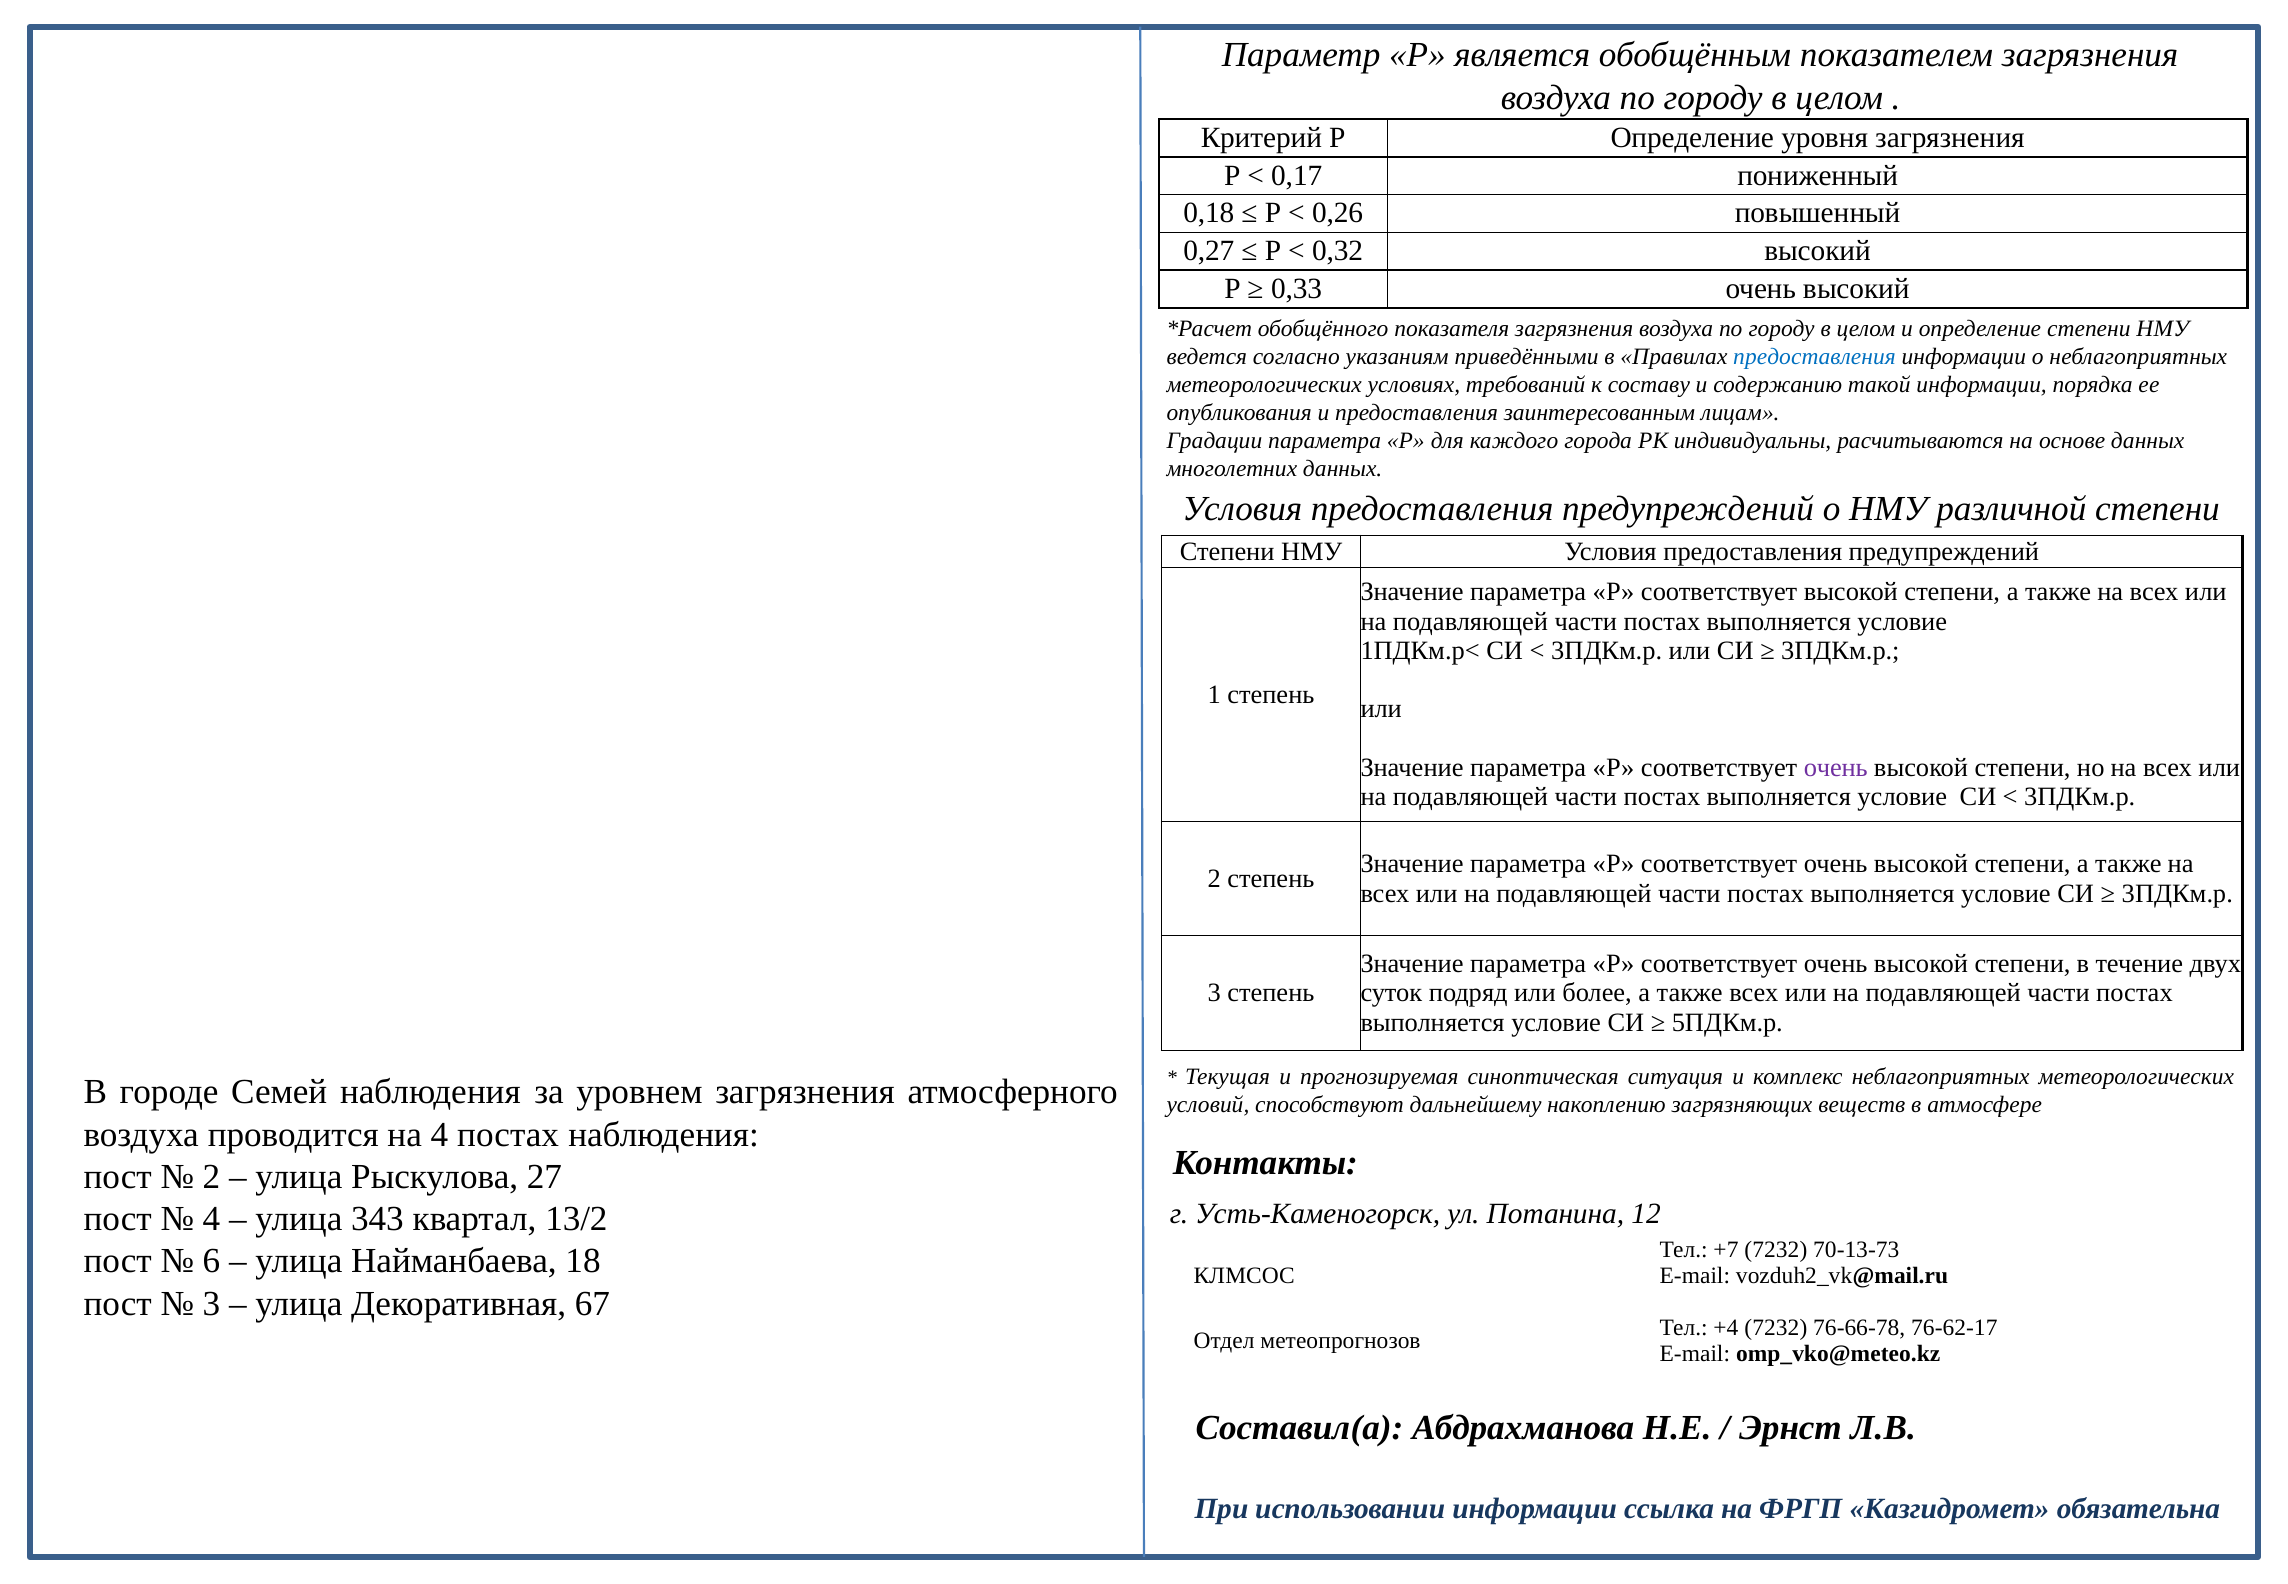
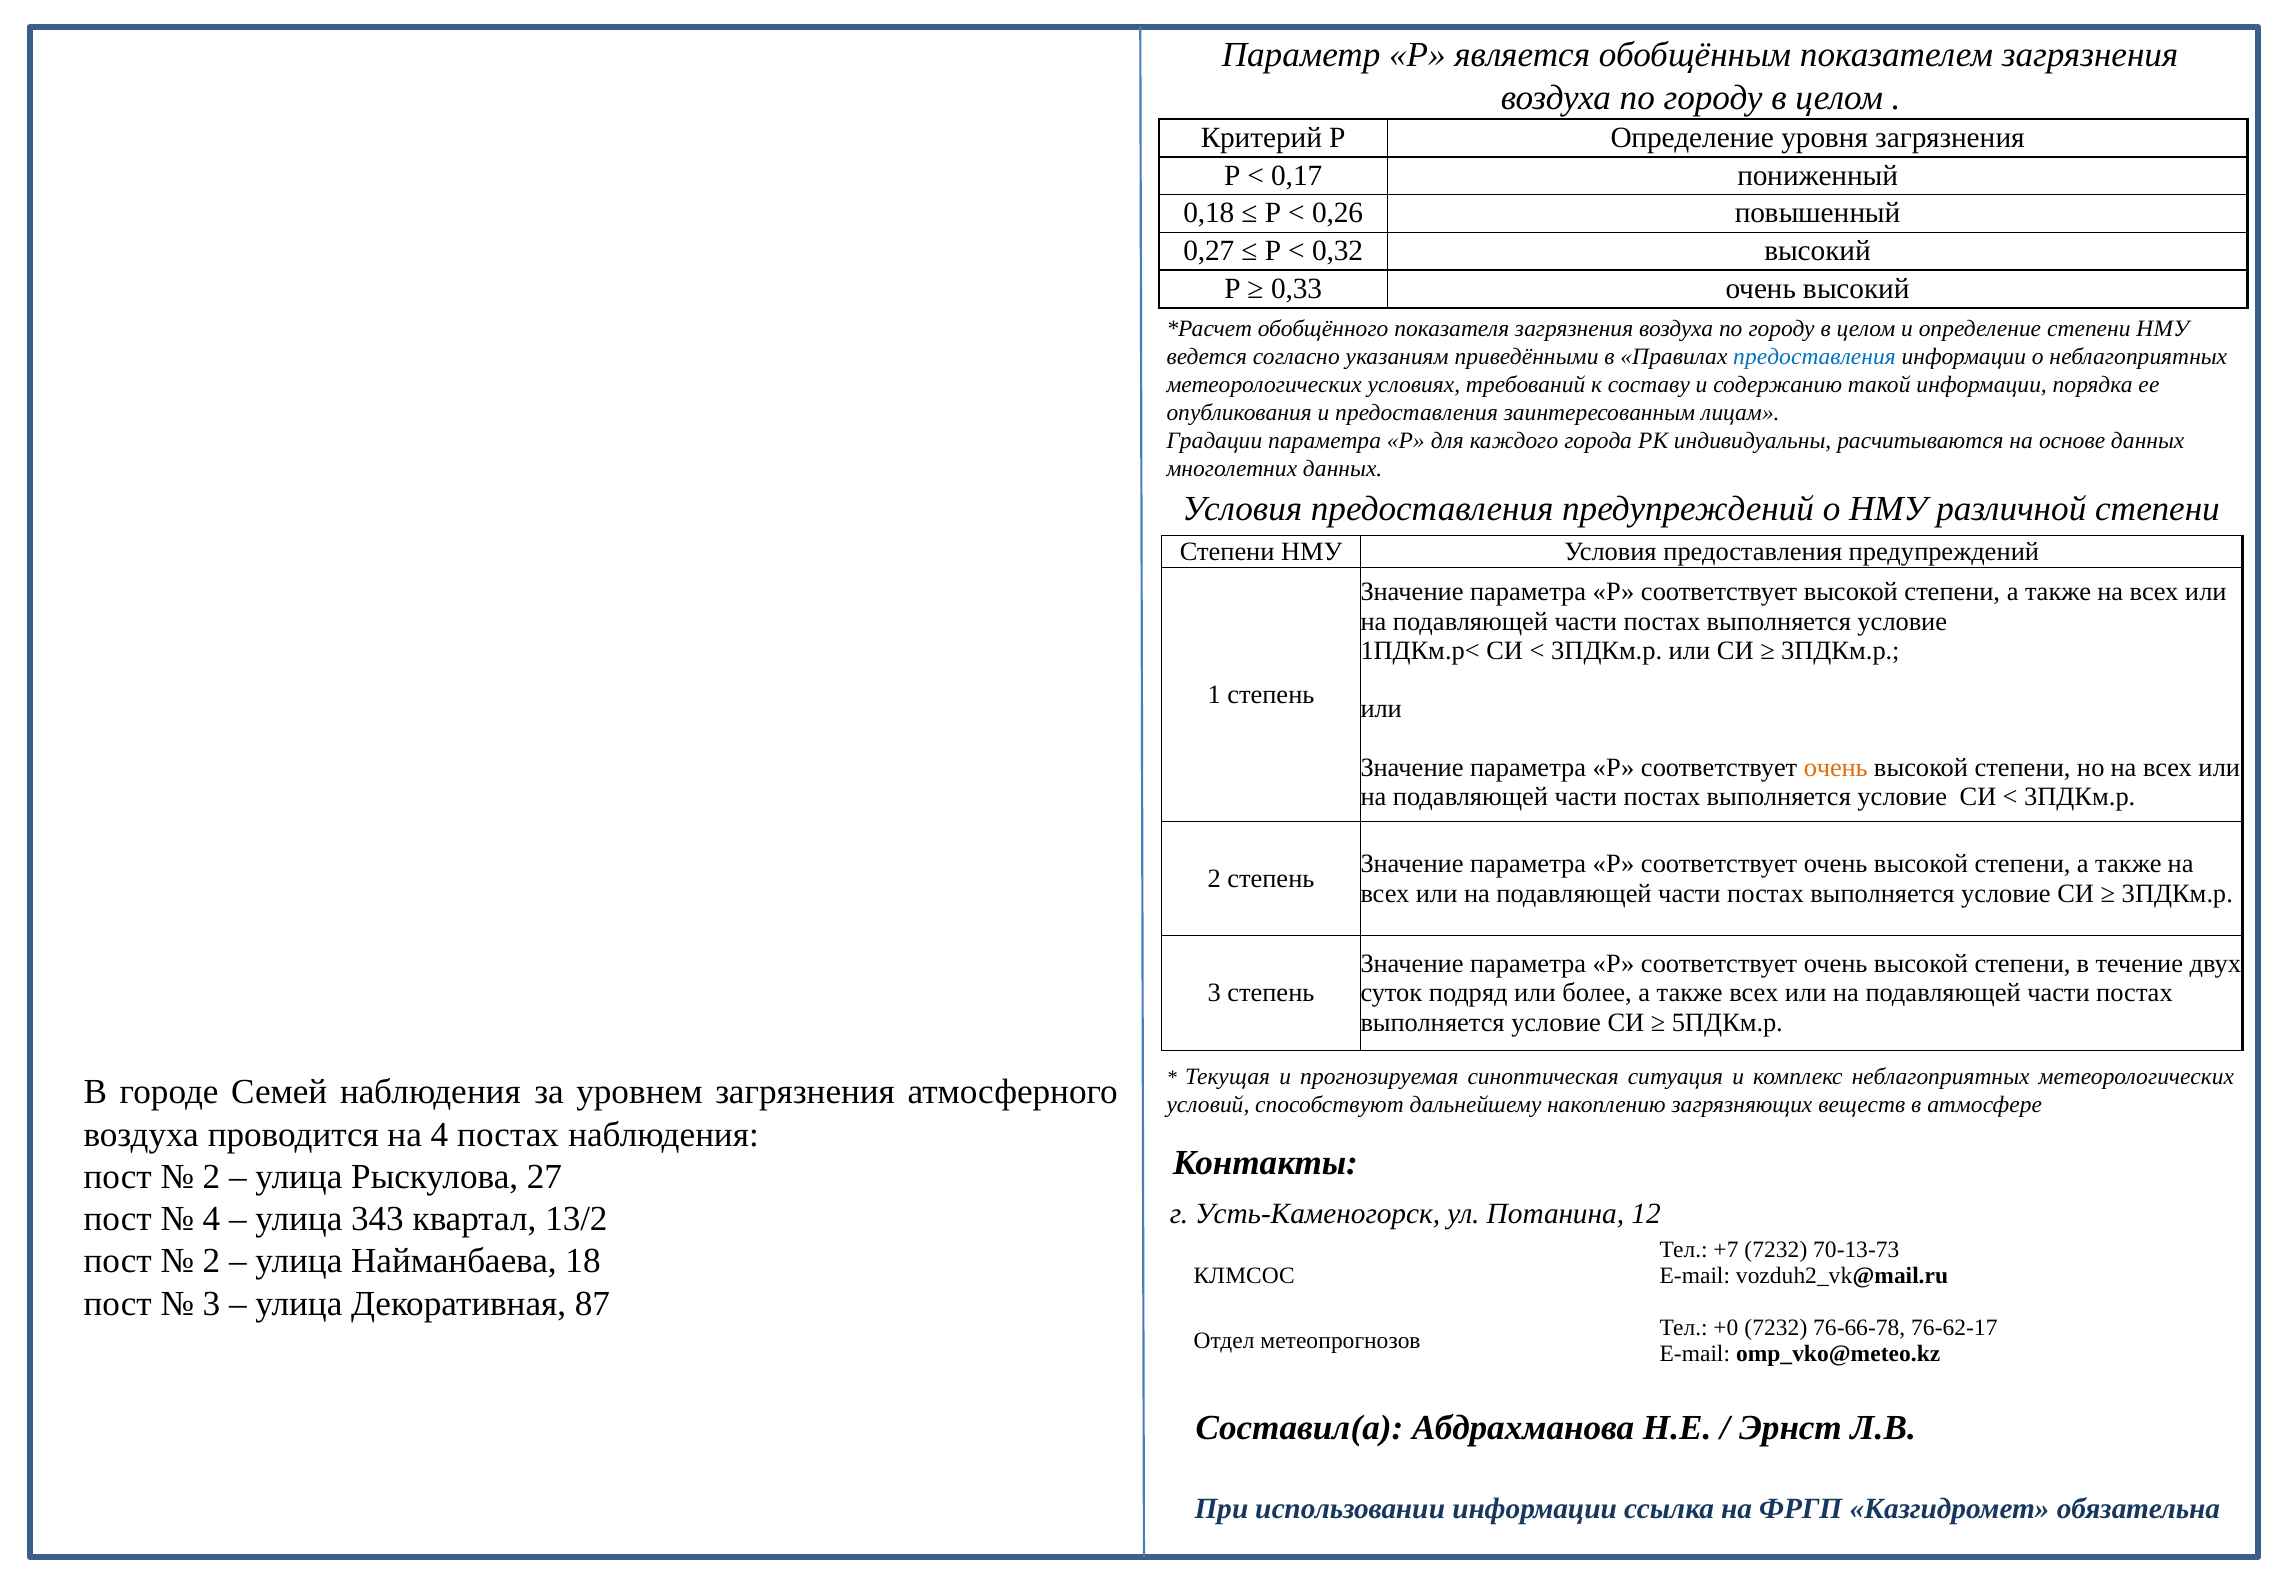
очень colour: purple -> orange (1836, 768)
6: 6 -> 2 (212, 1261)
67: 67 -> 87 (592, 1304)
+4: +4 -> +0 (1726, 1327)
